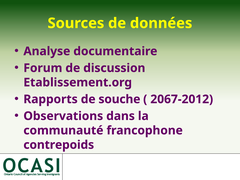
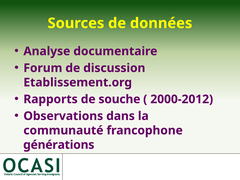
2067-2012: 2067-2012 -> 2000-2012 (182, 99)
contrepoids: contrepoids -> générations (59, 145)
